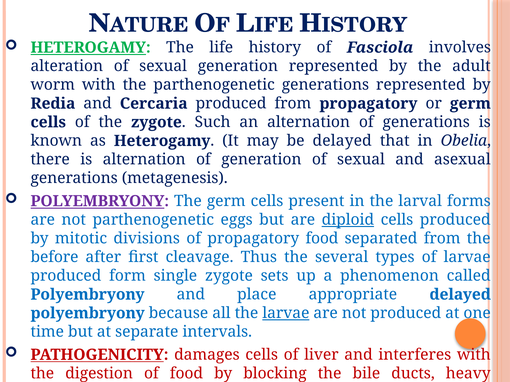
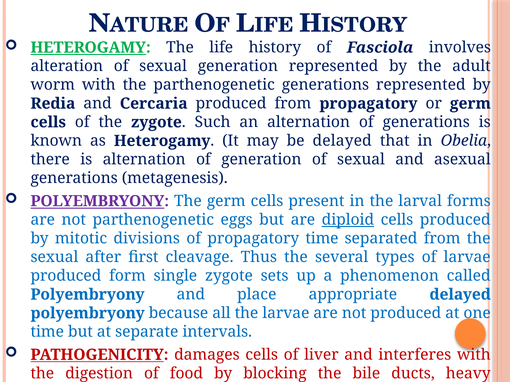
propagatory food: food -> time (322, 239)
before: before -> sexual (54, 257)
larvae underline: present -> none (286, 314)
